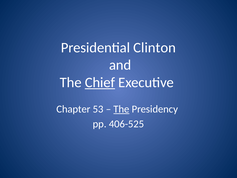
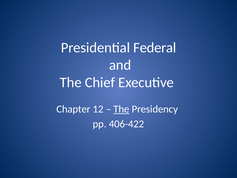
Clinton: Clinton -> Federal (155, 48)
Chief underline: present -> none (100, 82)
53: 53 -> 12 (98, 109)
406-525: 406-525 -> 406-422 (127, 124)
